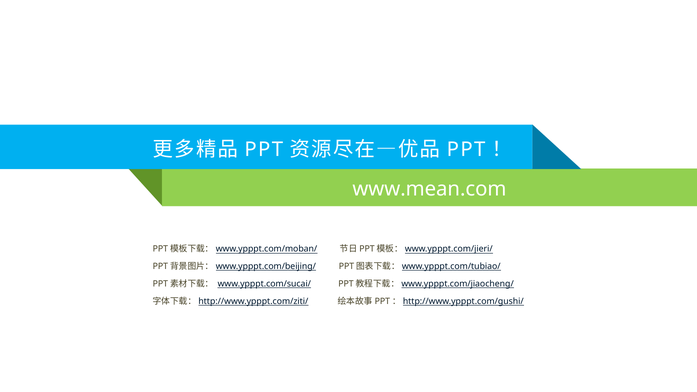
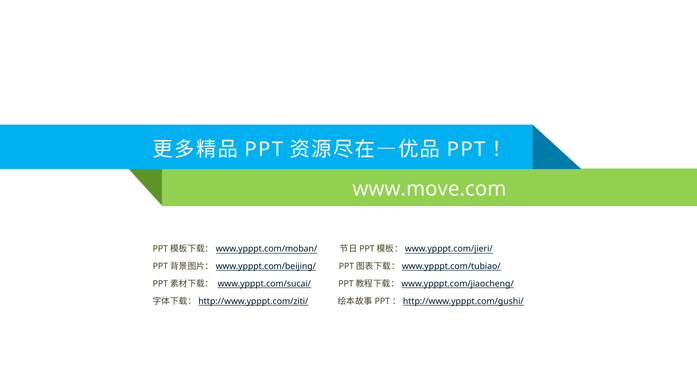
www.mean.com: www.mean.com -> www.move.com (429, 189)
